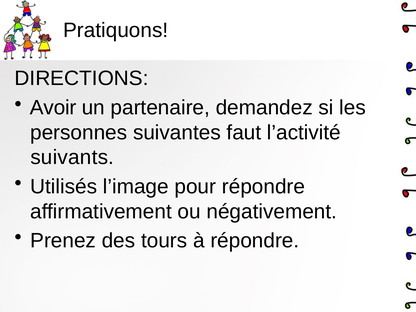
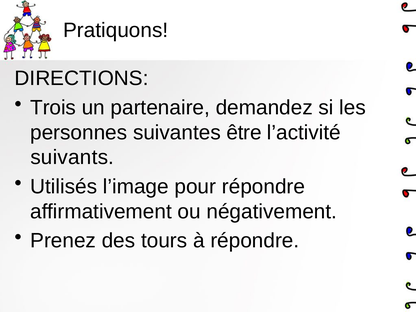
Avoir: Avoir -> Trois (53, 108)
faut: faut -> être (244, 132)
